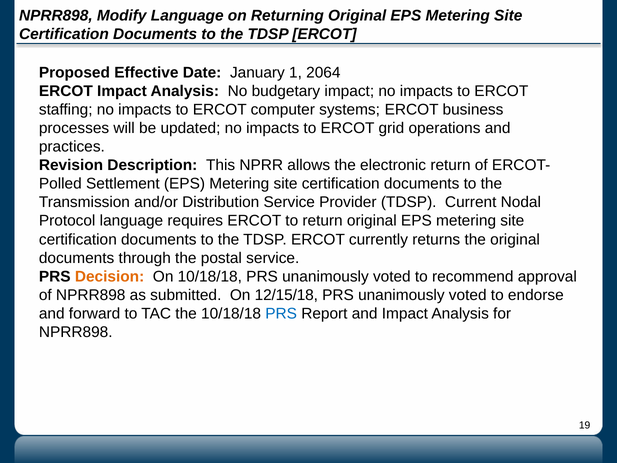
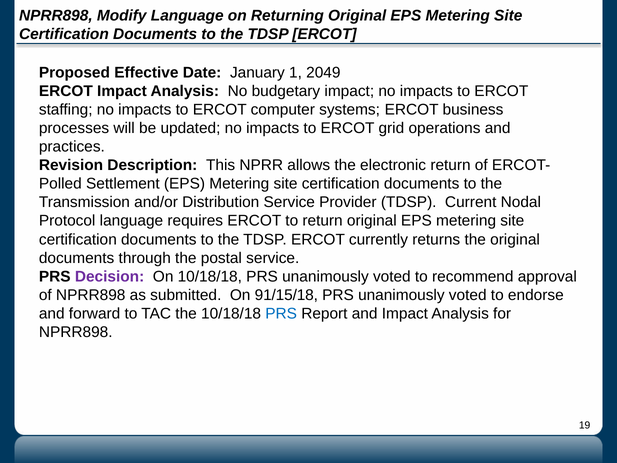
2064: 2064 -> 2049 (323, 73)
Decision colour: orange -> purple (110, 276)
12/15/18: 12/15/18 -> 91/15/18 (286, 295)
